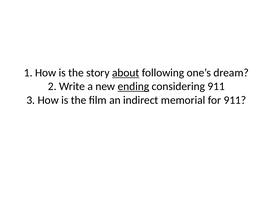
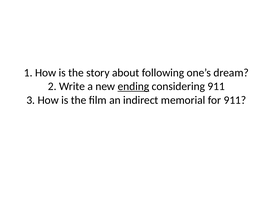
about underline: present -> none (126, 73)
